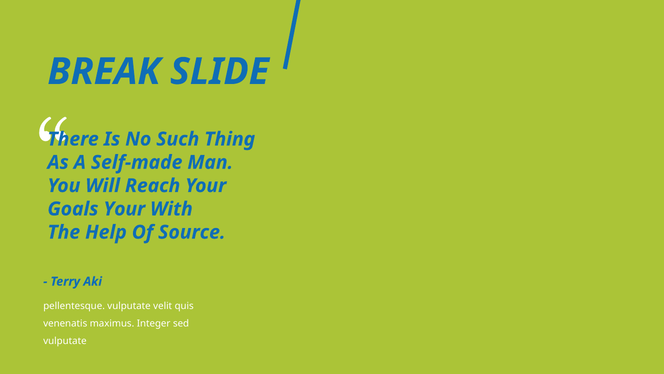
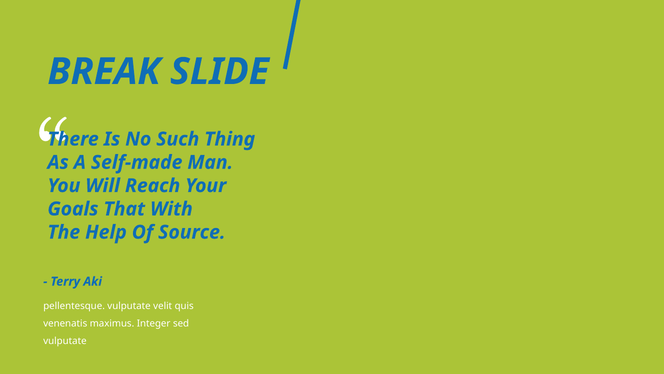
Goals Your: Your -> That (124, 209)
